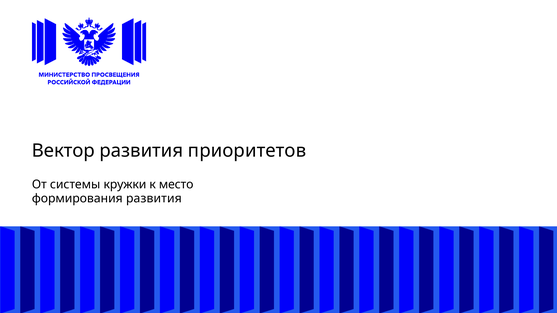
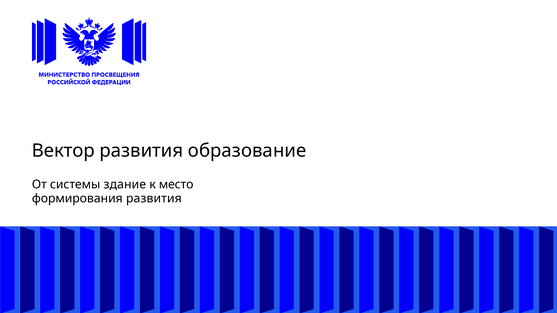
приоритетов: приоритетов -> образование (247, 151)
кружки: кружки -> здание (125, 185)
